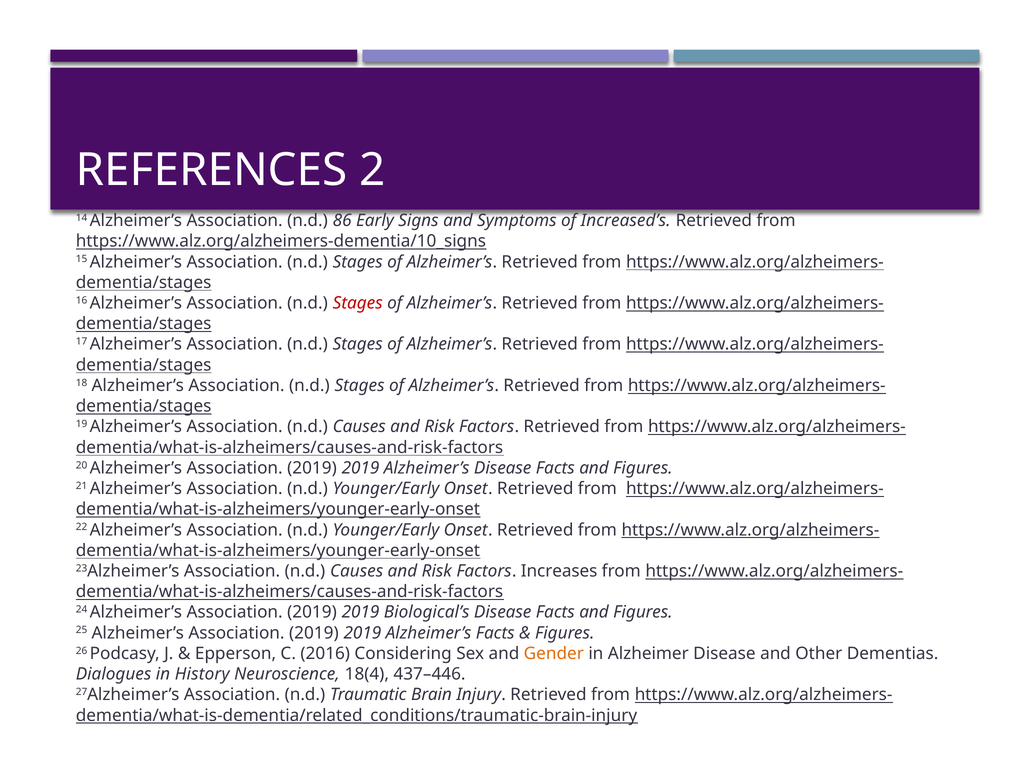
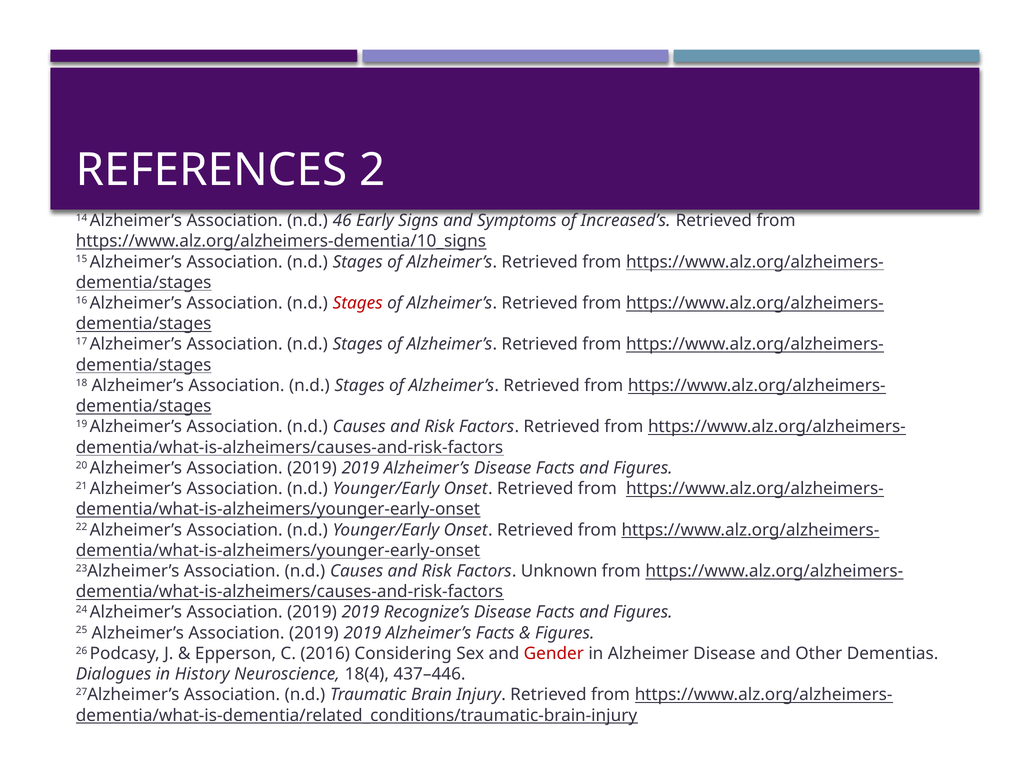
86: 86 -> 46 (342, 221)
Increases: Increases -> Unknown (559, 571)
Biological’s: Biological’s -> Recognize’s (427, 612)
Gender colour: orange -> red (554, 654)
